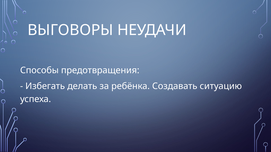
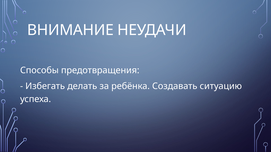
ВЫГОВОРЫ: ВЫГОВОРЫ -> ВНИМАНИЕ (70, 30)
